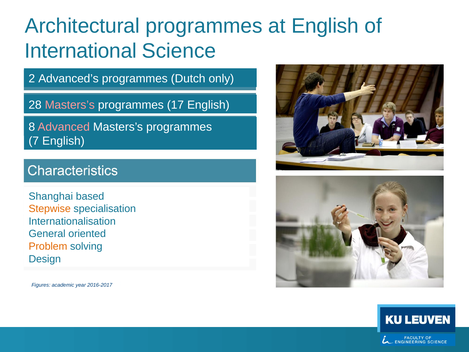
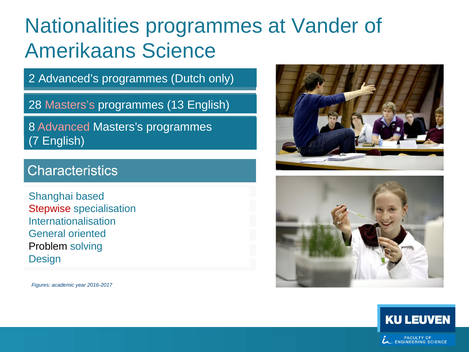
Architectural: Architectural -> Nationalities (82, 26)
at English: English -> Vander (325, 26)
International: International -> Amerikaans (80, 51)
17: 17 -> 13 (175, 105)
Stepwise colour: orange -> red (50, 209)
Problem colour: orange -> black (48, 246)
